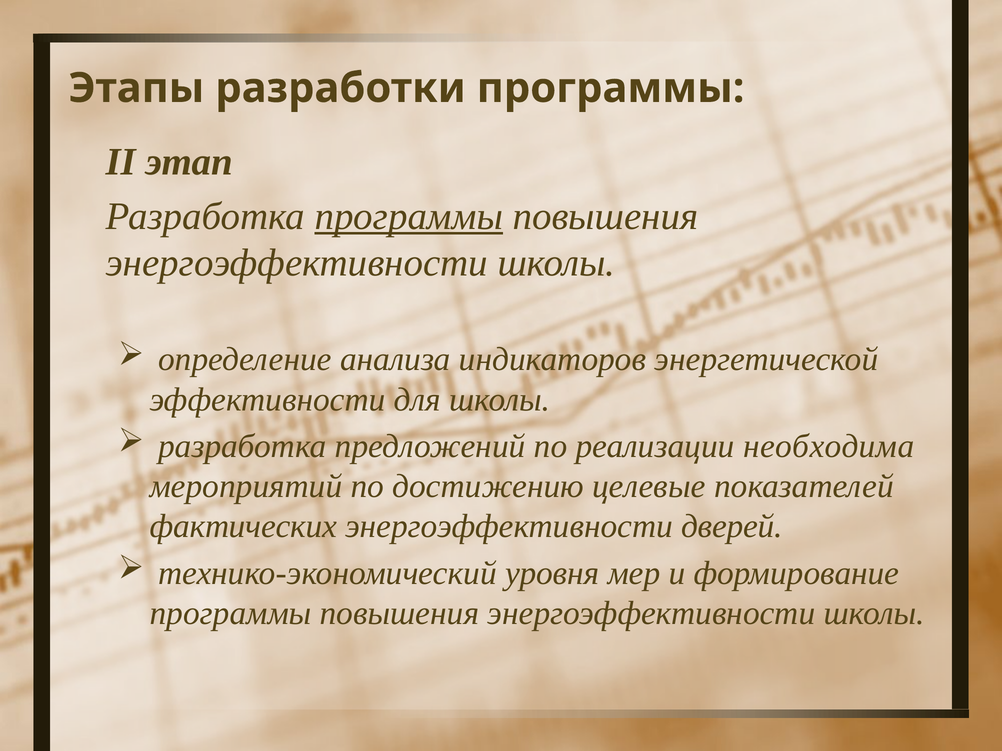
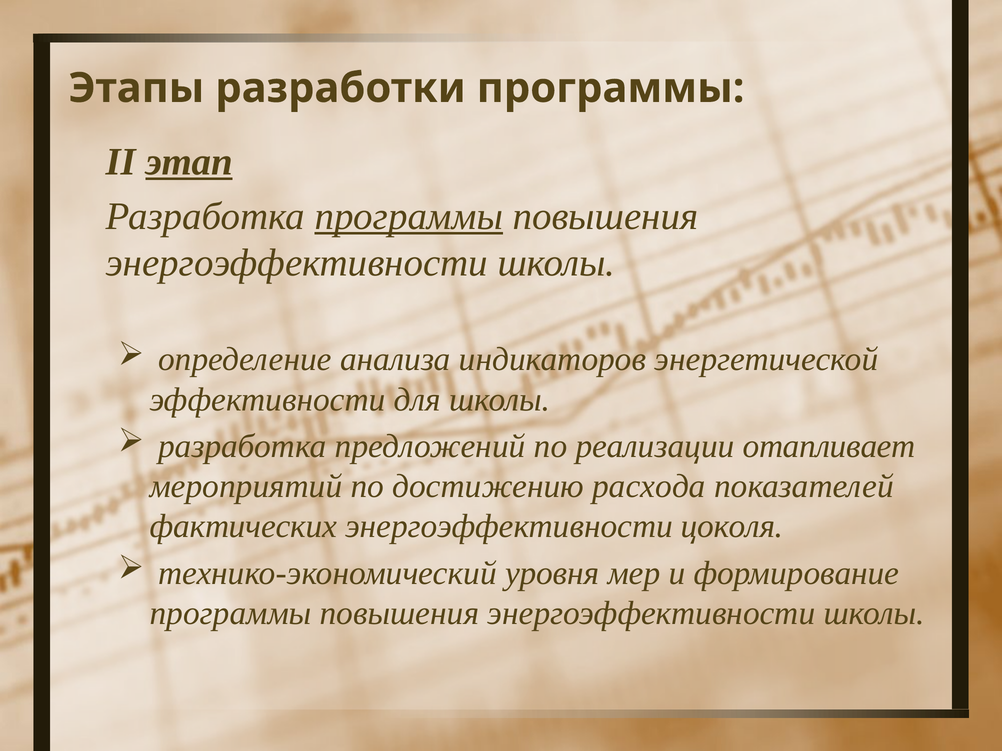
этап underline: none -> present (189, 162)
необходима: необходима -> отапливает (829, 447)
целевые: целевые -> расхода (649, 487)
дверей: дверей -> цоколя (732, 527)
